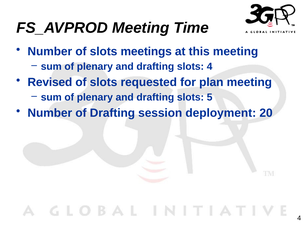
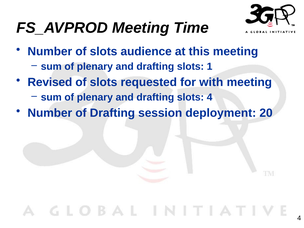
meetings: meetings -> audience (146, 52)
slots 4: 4 -> 1 (210, 67)
plan: plan -> with (211, 82)
slots 5: 5 -> 4 (210, 97)
